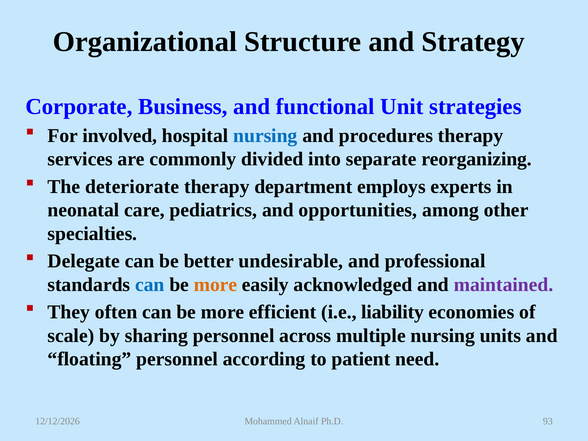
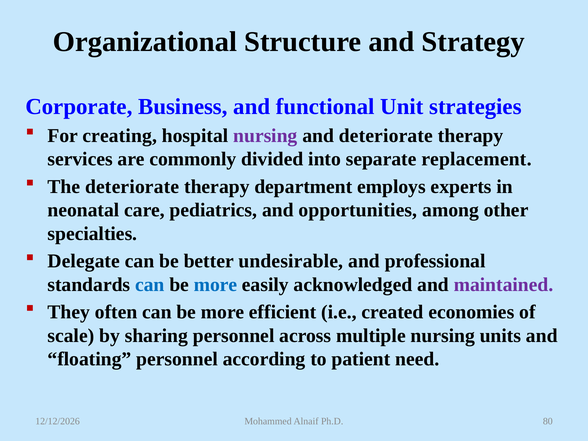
involved: involved -> creating (120, 136)
nursing colour: blue -> purple (265, 136)
and procedures: procedures -> deteriorate (386, 136)
reorganizing: reorganizing -> replacement (476, 159)
more colour: orange -> blue (216, 285)
liability: liability -> created (392, 312)
93: 93 -> 80 (548, 421)
